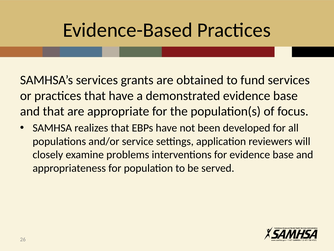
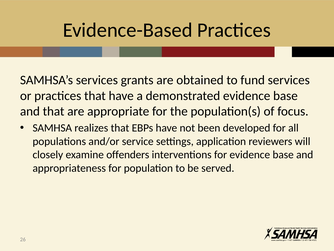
problems: problems -> offenders (128, 154)
